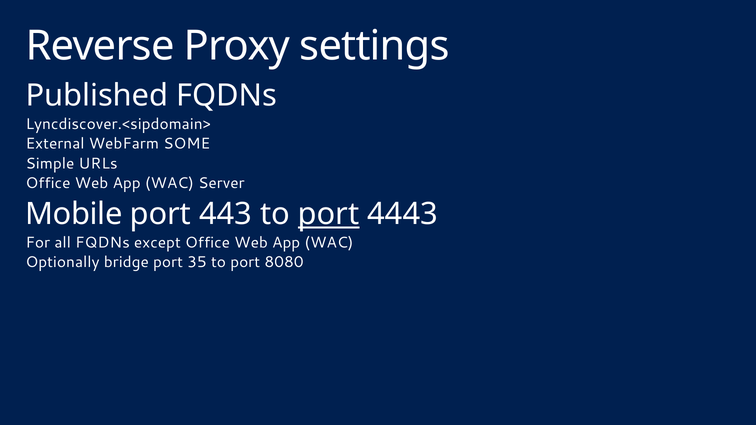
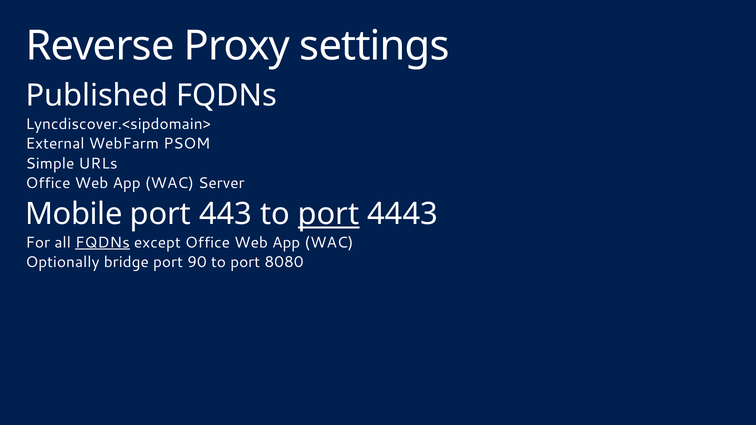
SOME: SOME -> PSOM (187, 144)
FQDNs underline: none -> present (102, 243)
35: 35 -> 90 (197, 262)
